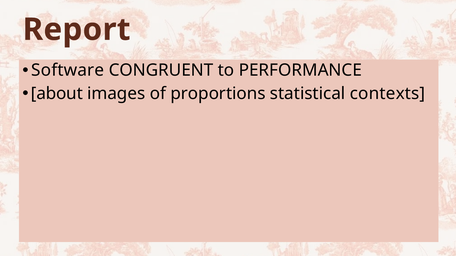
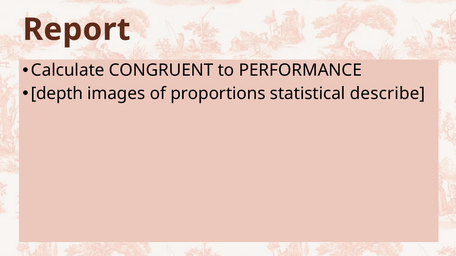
Software: Software -> Calculate (68, 70)
about: about -> depth (57, 94)
contexts: contexts -> describe (388, 94)
